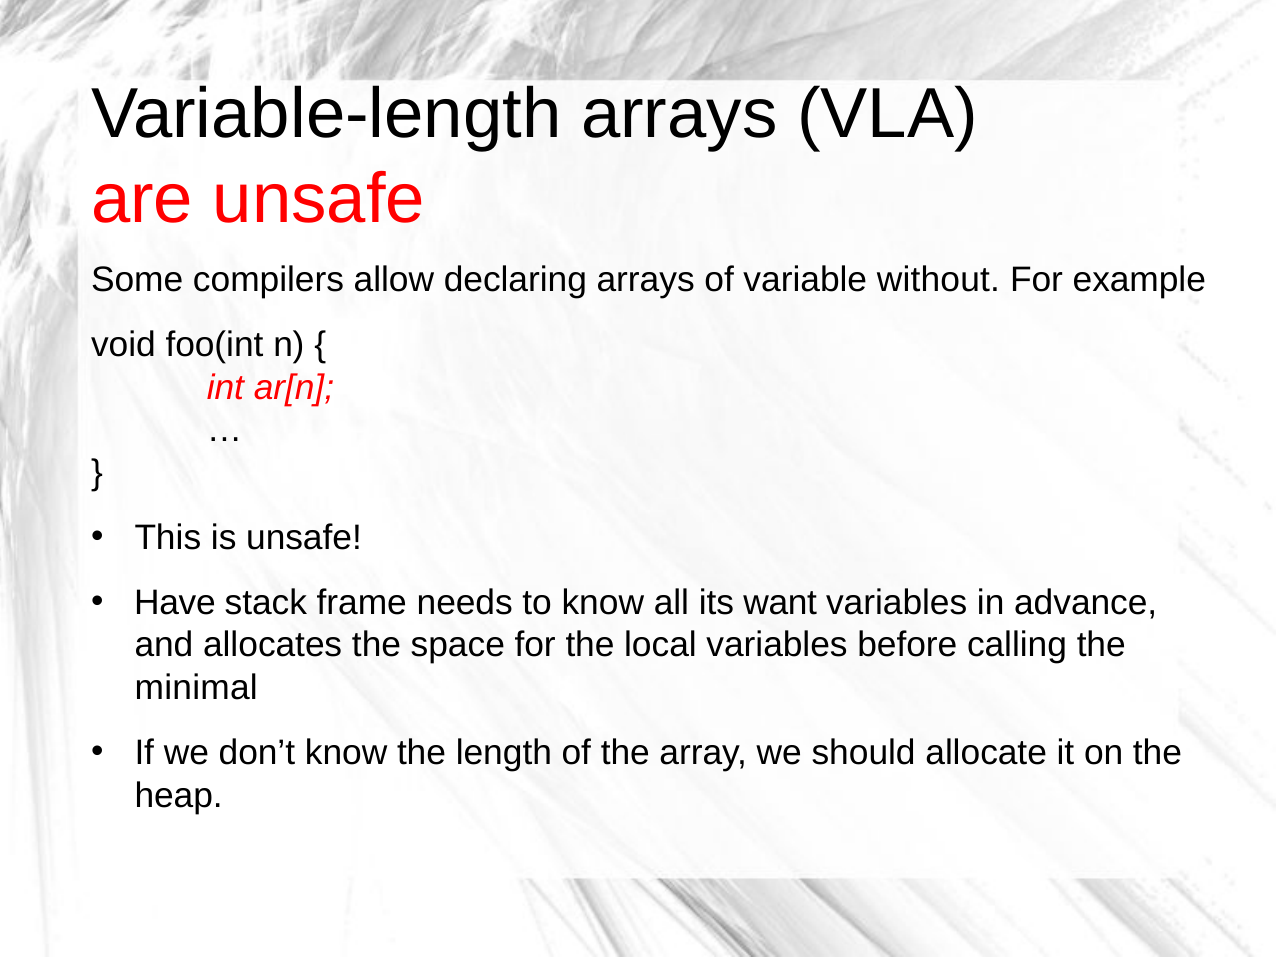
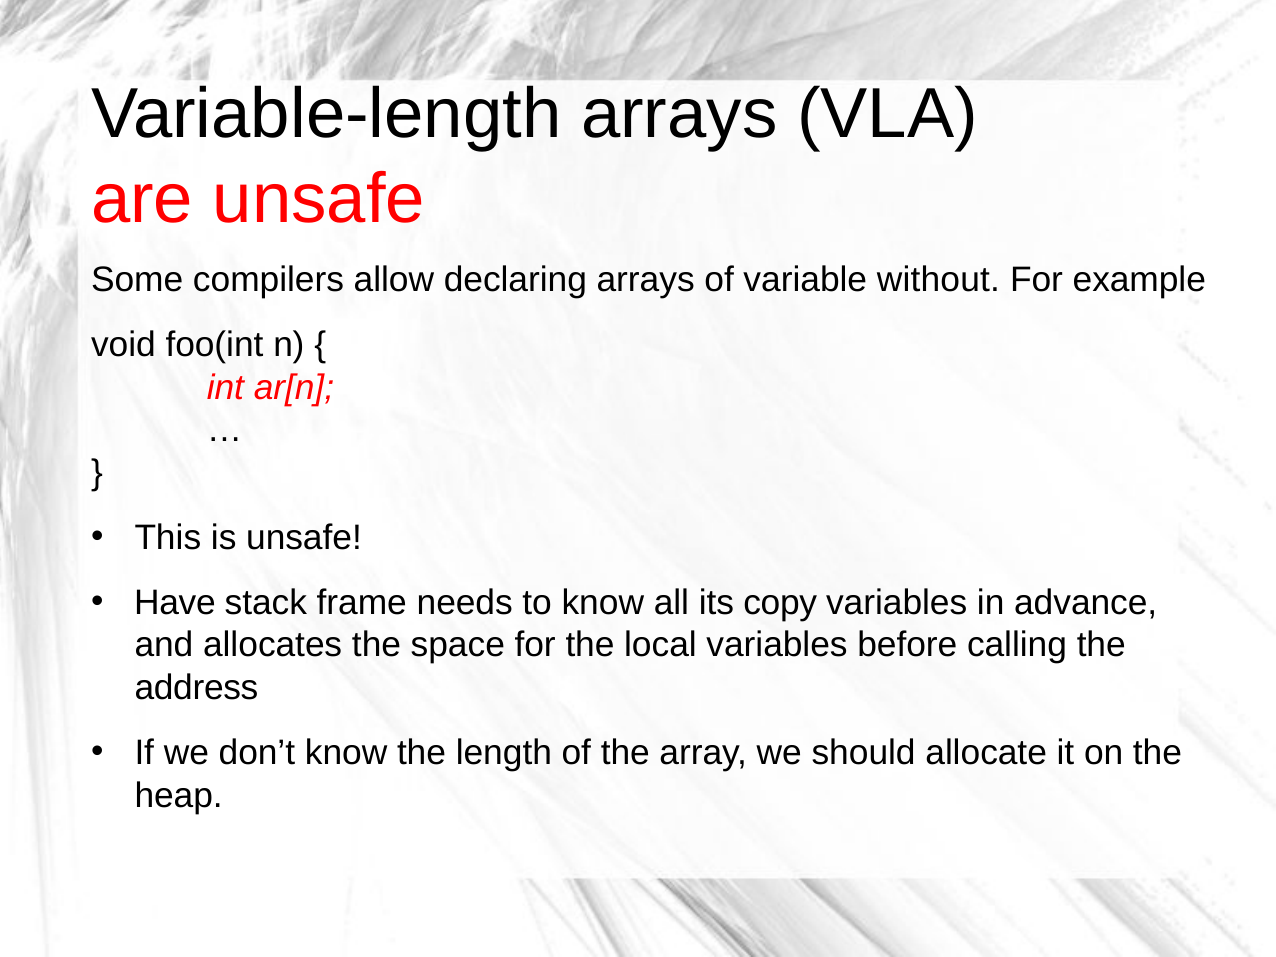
want: want -> copy (780, 603)
minimal: minimal -> address (196, 688)
